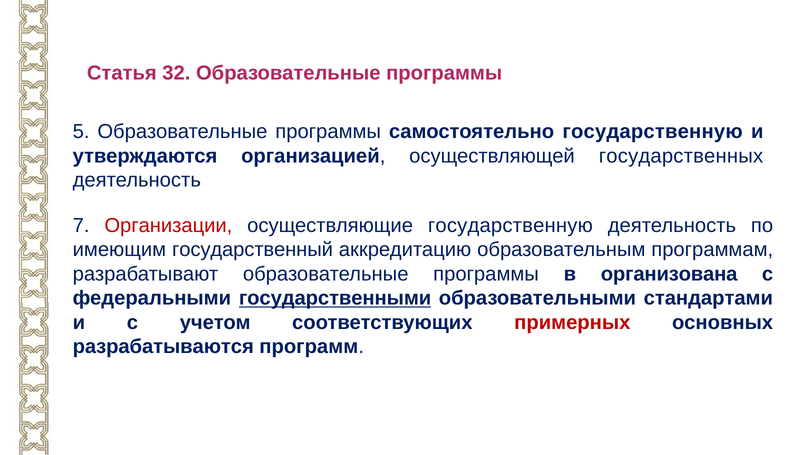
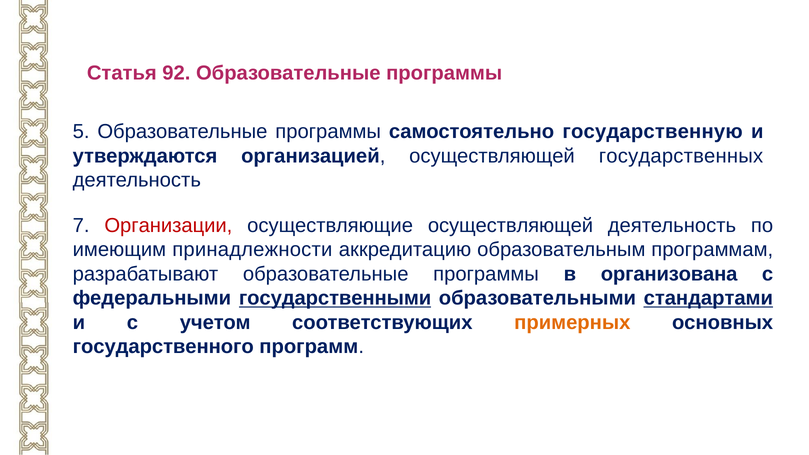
32: 32 -> 92 (176, 73)
осуществляющие государственную: государственную -> осуществляющей (511, 225)
государственный: государственный -> принадлежности (252, 250)
стандартами underline: none -> present (708, 298)
примерных colour: red -> orange (572, 322)
разрабатываются: разрабатываются -> государственного (163, 347)
